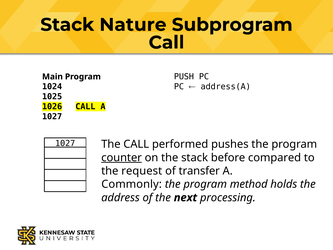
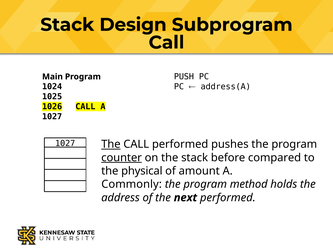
Nature: Nature -> Design (133, 25)
The underline: none -> present (111, 144)
request: request -> physical (142, 171)
transfer: transfer -> amount (199, 171)
next processing: processing -> performed (228, 197)
